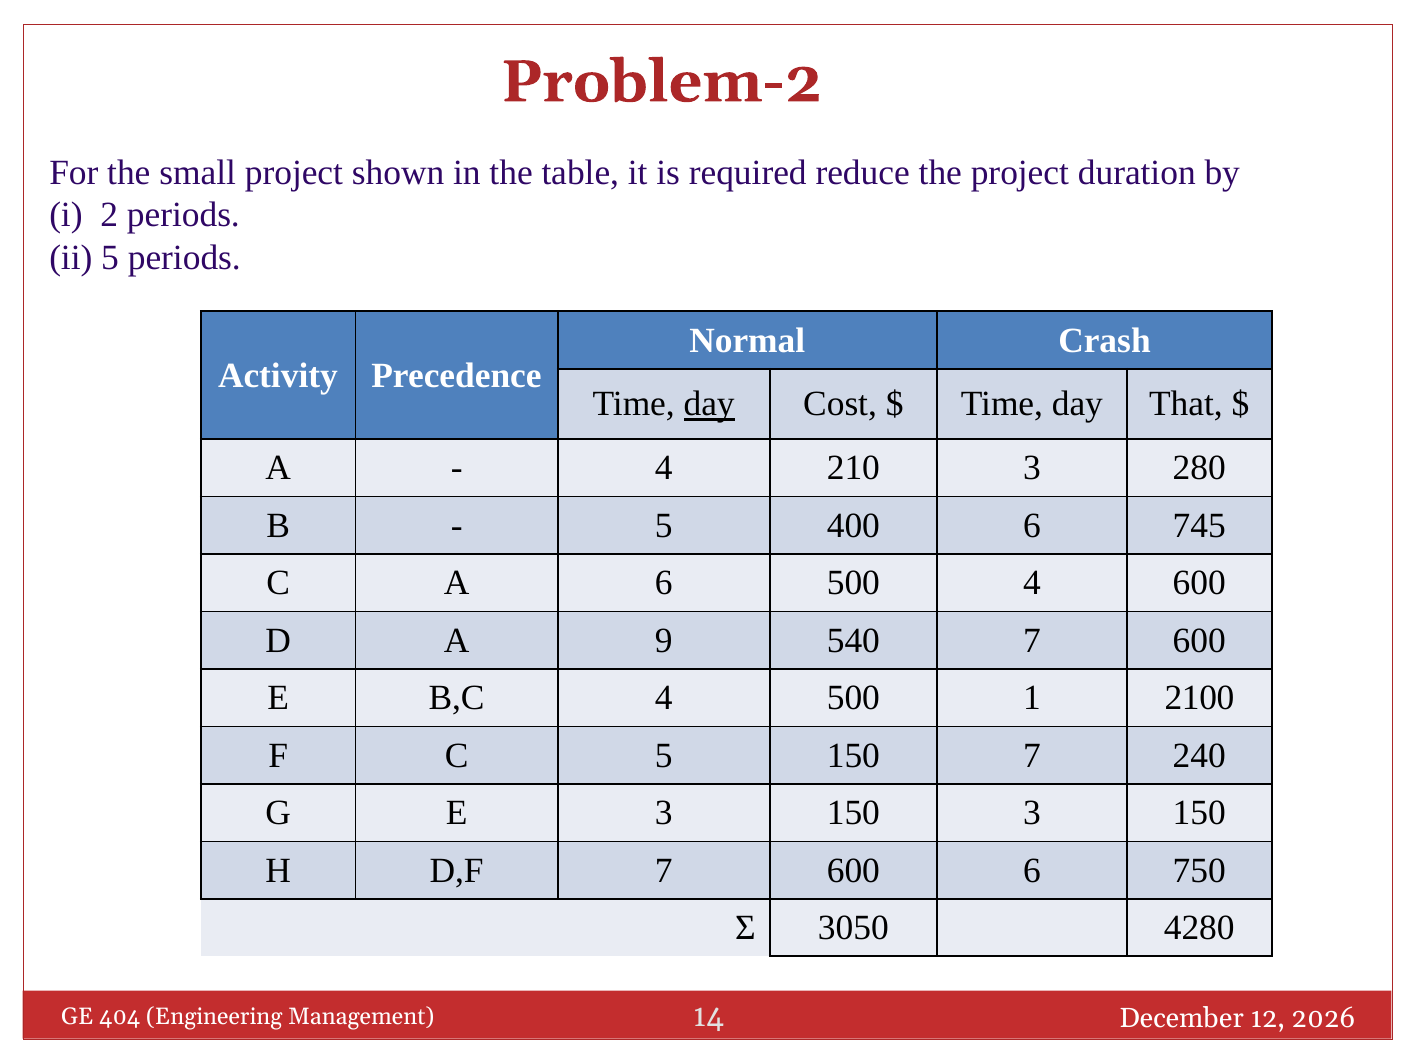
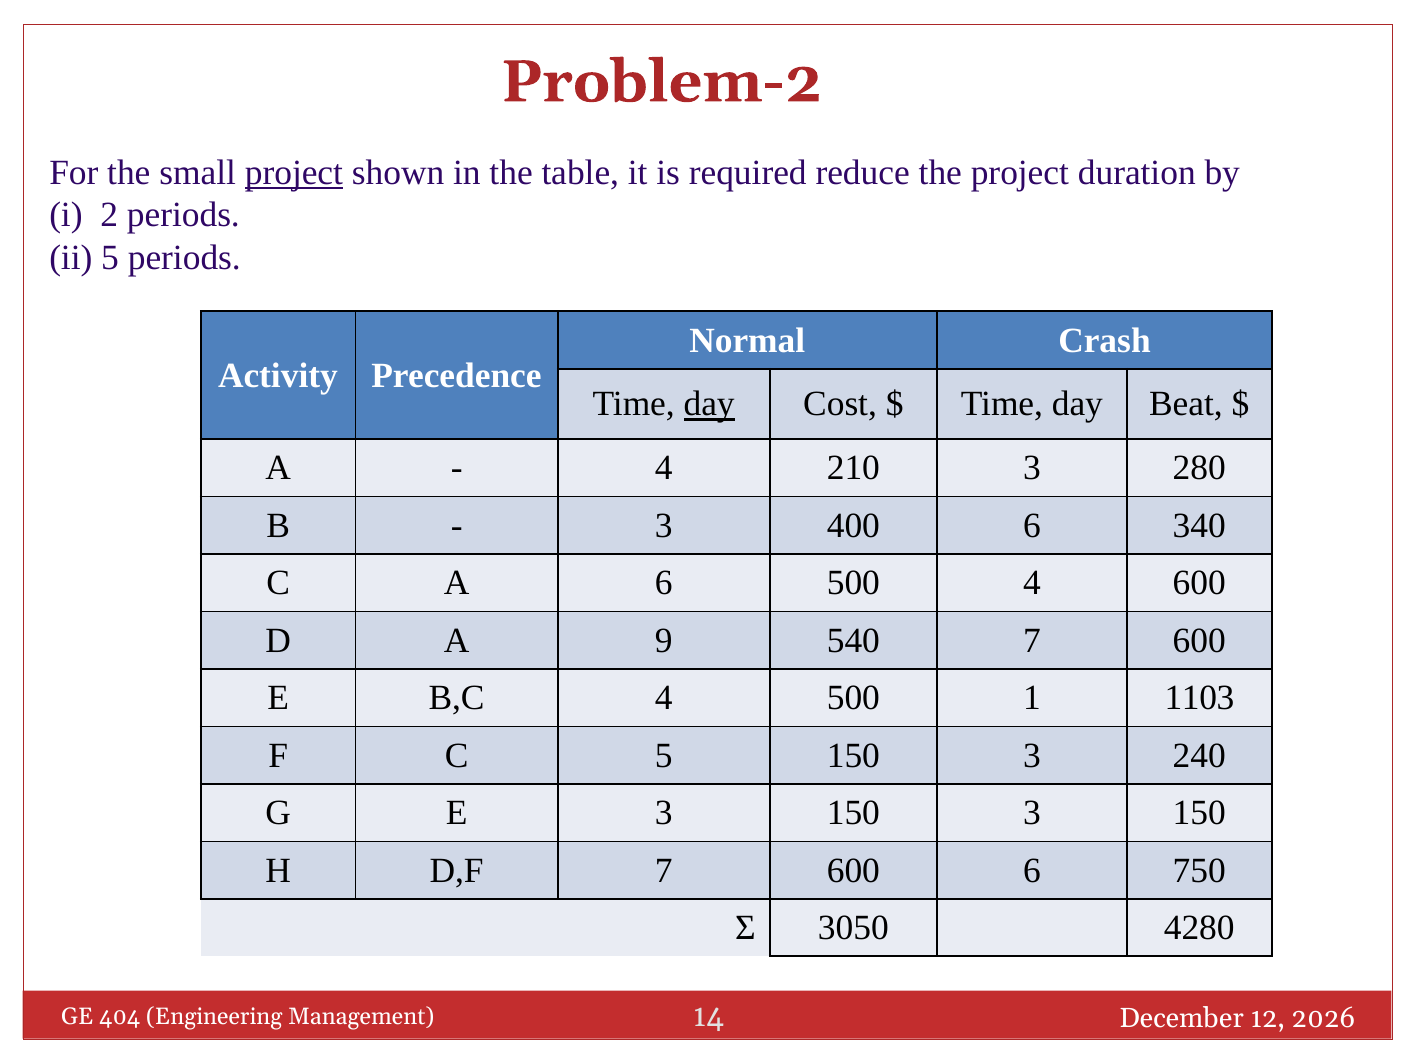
project underline: none -> present (294, 172)
That: That -> Beat (1186, 404)
5: 5 -> 3 (664, 525)
745: 745 -> 340 (1199, 525)
2100: 2100 -> 1103 (1199, 698)
5 150 7: 7 -> 3 (1032, 755)
